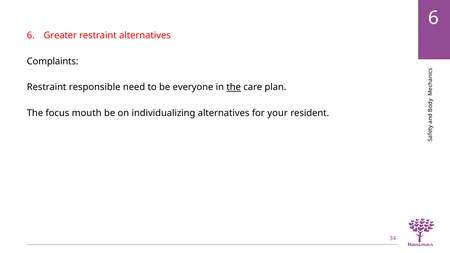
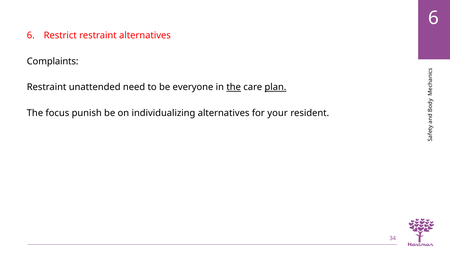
Greater: Greater -> Restrict (60, 35)
responsible: responsible -> unattended (95, 87)
plan underline: none -> present (275, 87)
mouth: mouth -> punish (87, 113)
